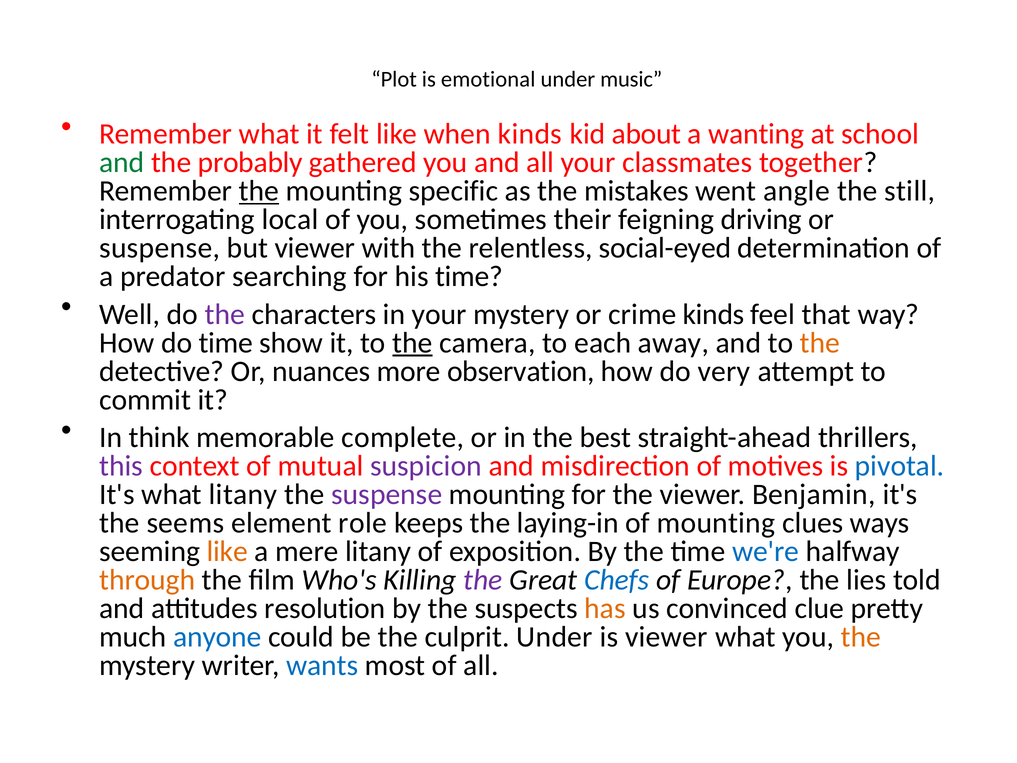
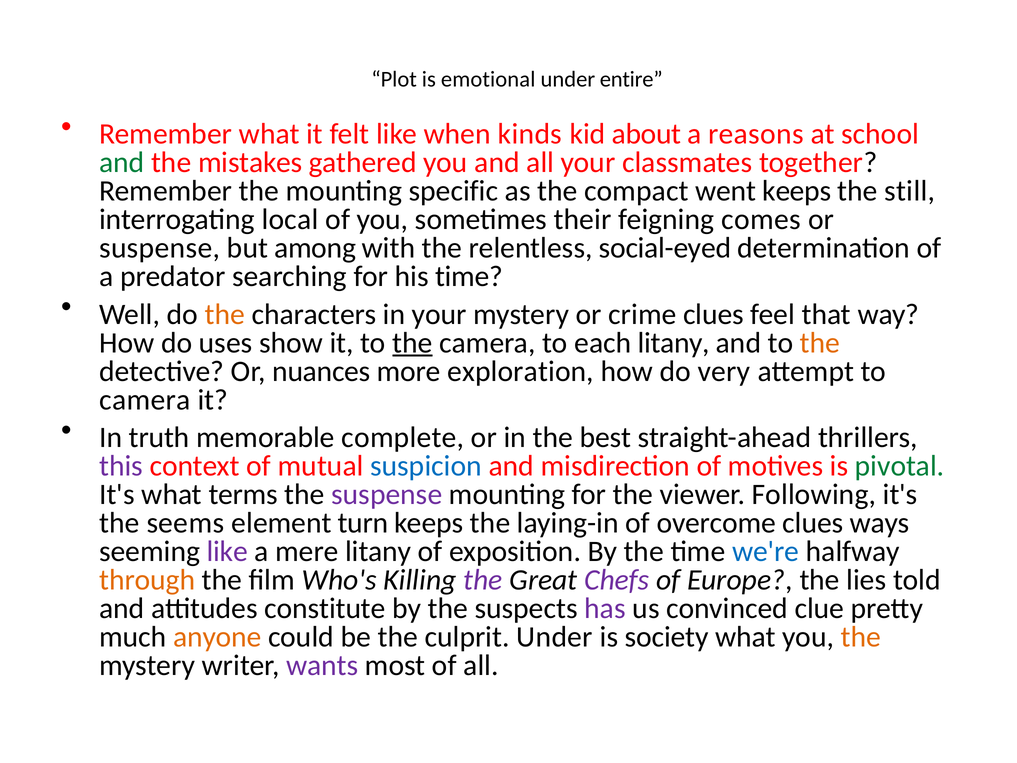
music: music -> entire (631, 80)
wanting: wanting -> reasons (756, 134)
probably: probably -> mistakes (250, 162)
the underline: present -> none (259, 191)
mistakes: mistakes -> compact (636, 191)
went angle: angle -> keeps (797, 191)
driving: driving -> comes (761, 219)
but viewer: viewer -> among (315, 248)
the colour: purple -> orange (225, 314)
crime kinds: kinds -> clues (713, 314)
do time: time -> uses (226, 343)
each away: away -> litany (674, 343)
observation: observation -> exploration (521, 371)
commit: commit -> camera (145, 400)
think: think -> truth (159, 438)
suspicion colour: purple -> blue (426, 466)
pivotal colour: blue -> green (900, 466)
what litany: litany -> terms (243, 494)
Benjamin: Benjamin -> Following (814, 494)
role: role -> turn (363, 523)
of mounting: mounting -> overcome (716, 523)
like colour: orange -> purple (227, 551)
Chefs colour: blue -> purple (617, 580)
resolution: resolution -> constitute (325, 608)
has colour: orange -> purple (605, 608)
anyone colour: blue -> orange (217, 637)
is viewer: viewer -> society (667, 637)
wants colour: blue -> purple (322, 665)
